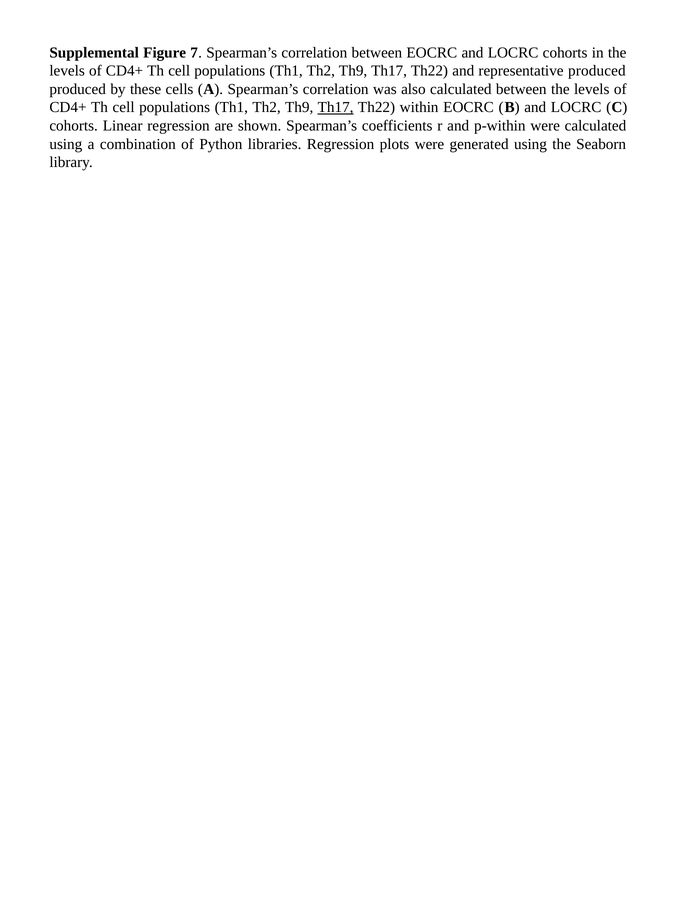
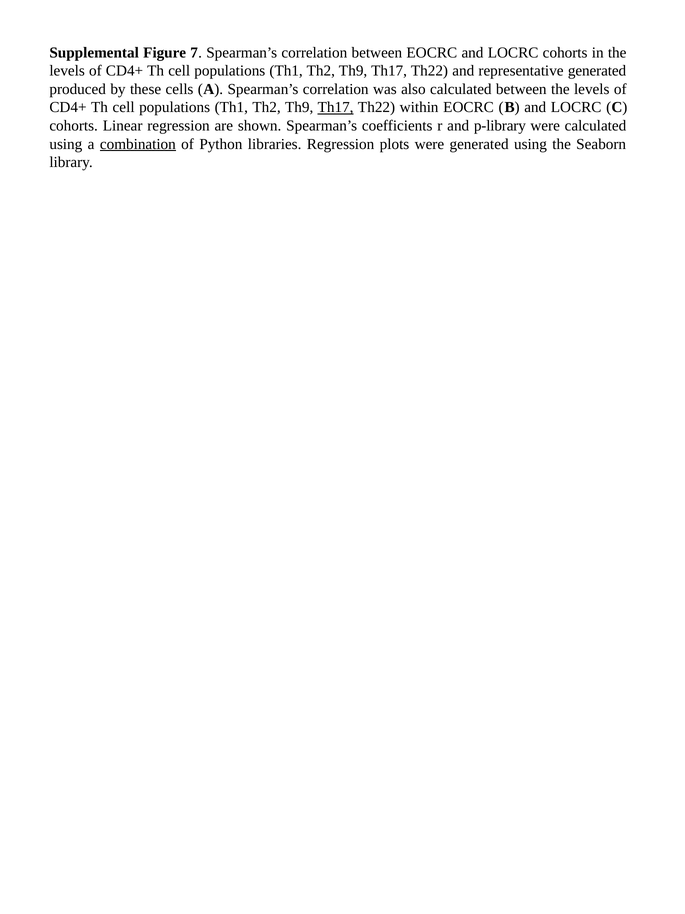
representative produced: produced -> generated (597, 71)
p-within: p-within -> p-library (500, 126)
combination underline: none -> present (138, 144)
